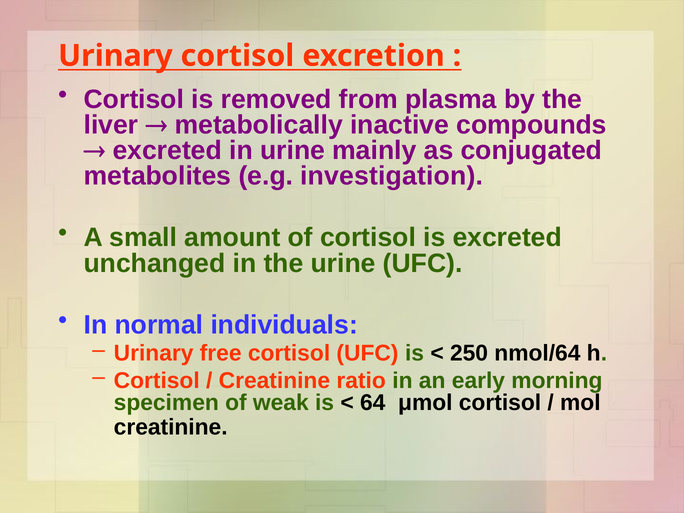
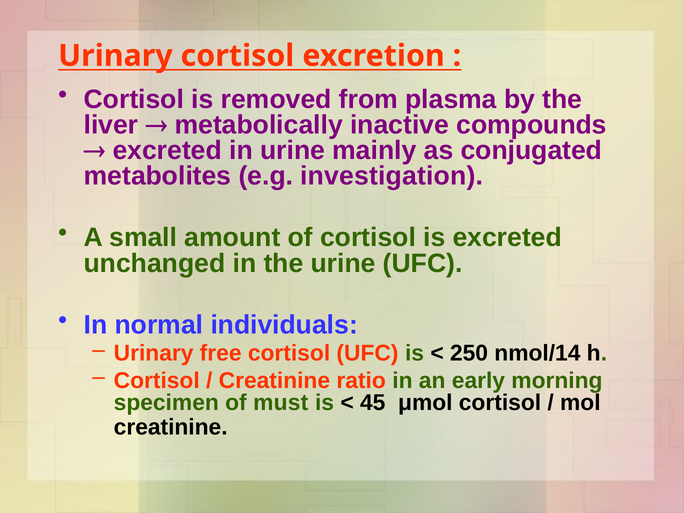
nmol/64: nmol/64 -> nmol/14 (537, 353)
weak: weak -> must (281, 403)
64: 64 -> 45 (373, 403)
